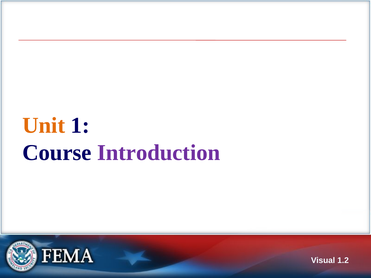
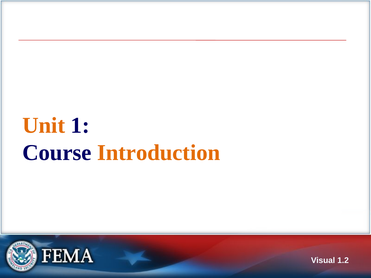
Introduction colour: purple -> orange (159, 153)
